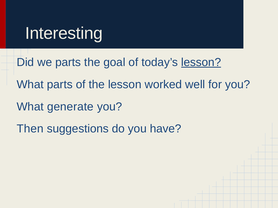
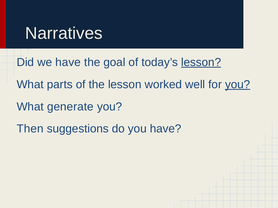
Interesting: Interesting -> Narratives (64, 33)
we parts: parts -> have (68, 62)
you underline: none -> present (238, 85)
